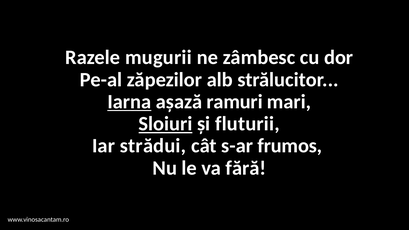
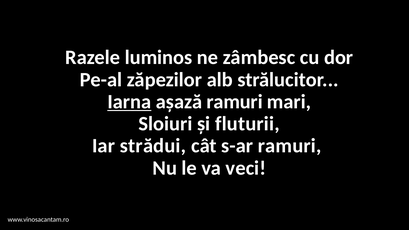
mugurii: mugurii -> luminos (159, 58)
Sloiuri underline: present -> none (165, 124)
s-ar frumos: frumos -> ramuri (290, 146)
fără: fără -> veci (246, 168)
